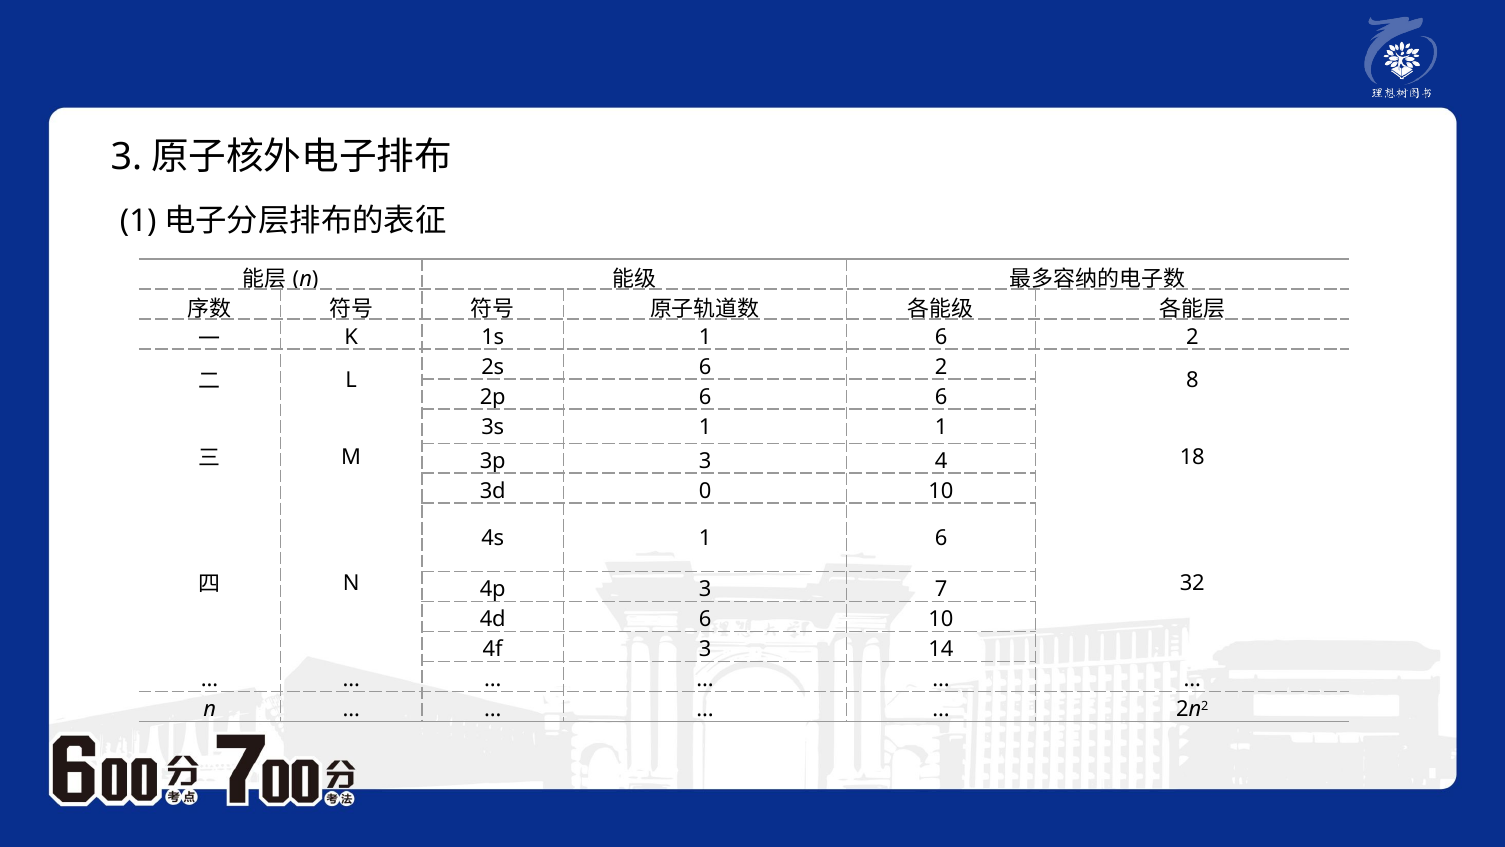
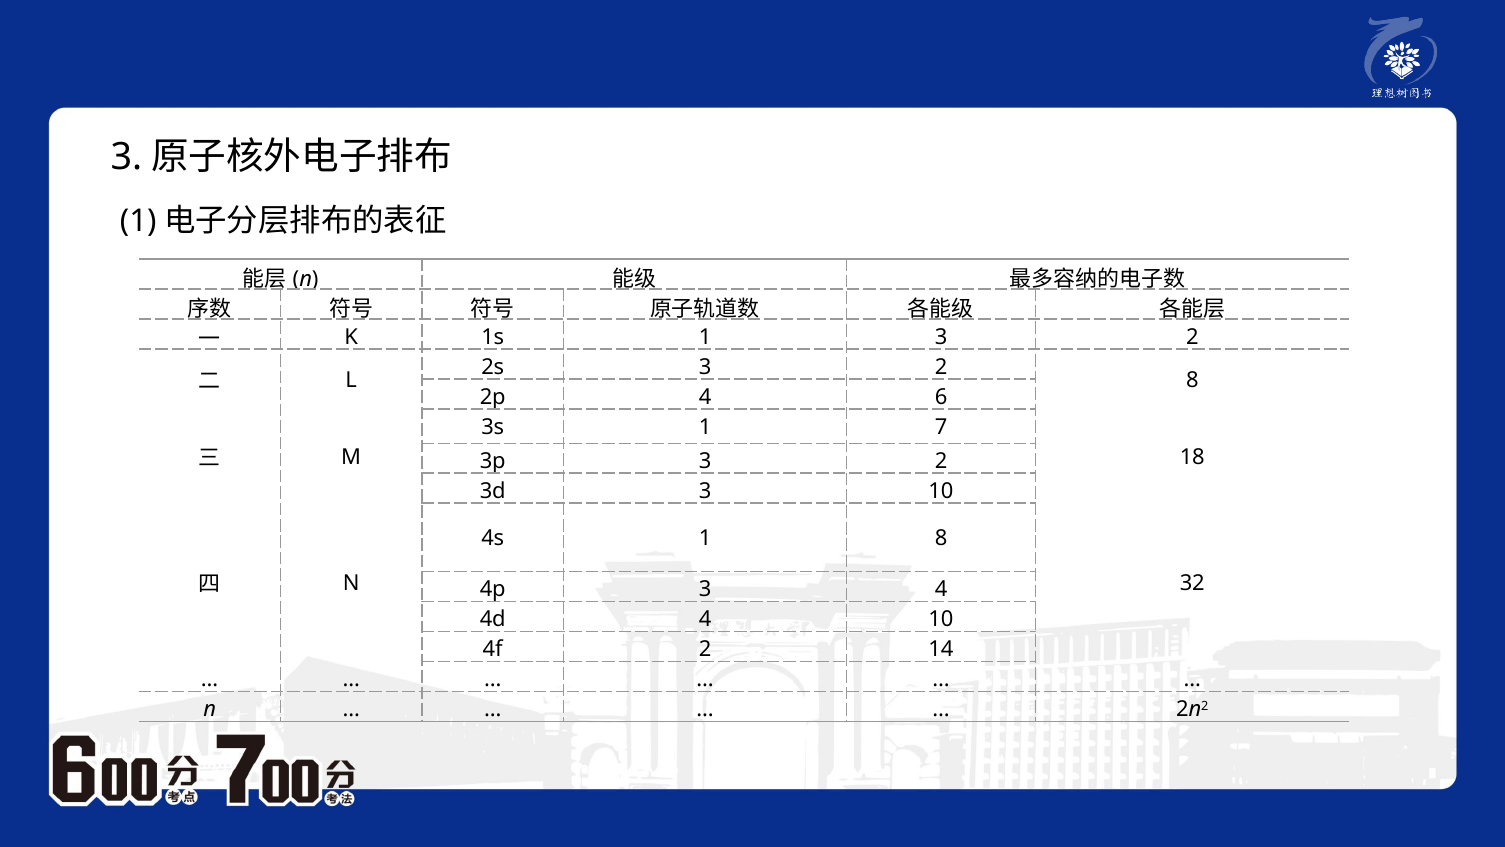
1s 1 6: 6 -> 3 (941, 337)
2s 6: 6 -> 3 (705, 367)
2p 6: 6 -> 4 (705, 397)
1 1: 1 -> 7 (941, 427)
3p 3 4: 4 -> 2 (941, 461)
3d 0: 0 -> 3 (705, 491)
4s 1 6: 6 -> 8 (941, 538)
3 7: 7 -> 4 (941, 589)
4d 6: 6 -> 4 (705, 619)
4f 3: 3 -> 2 (705, 649)
